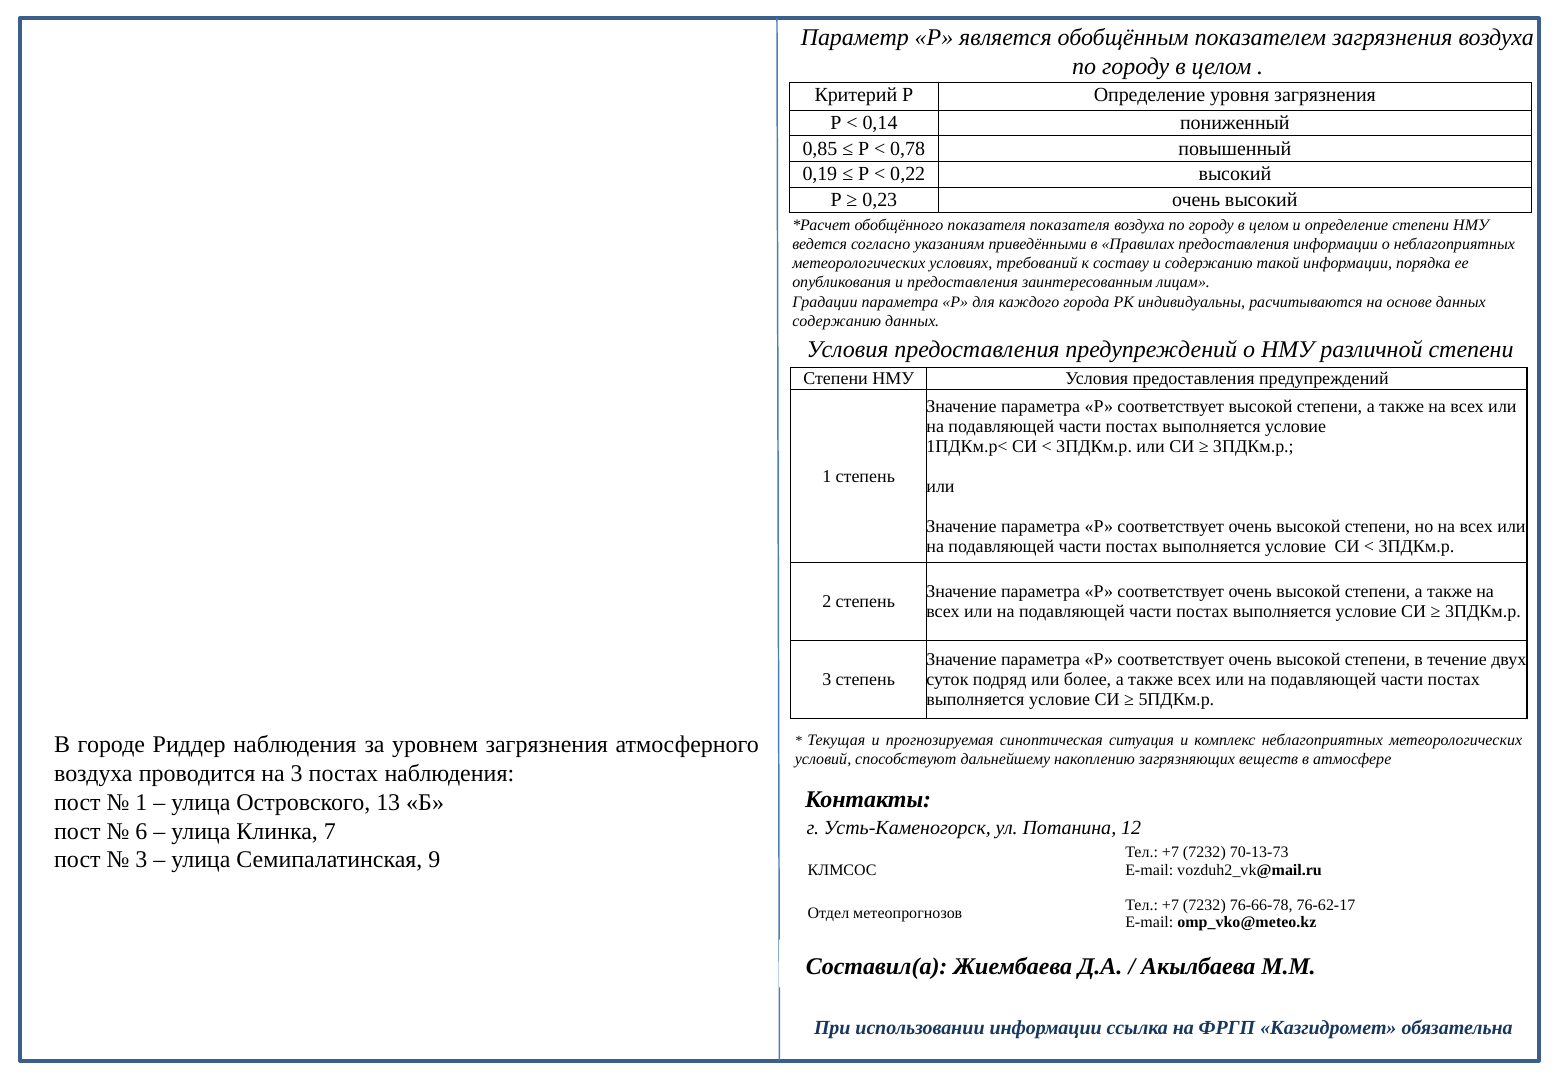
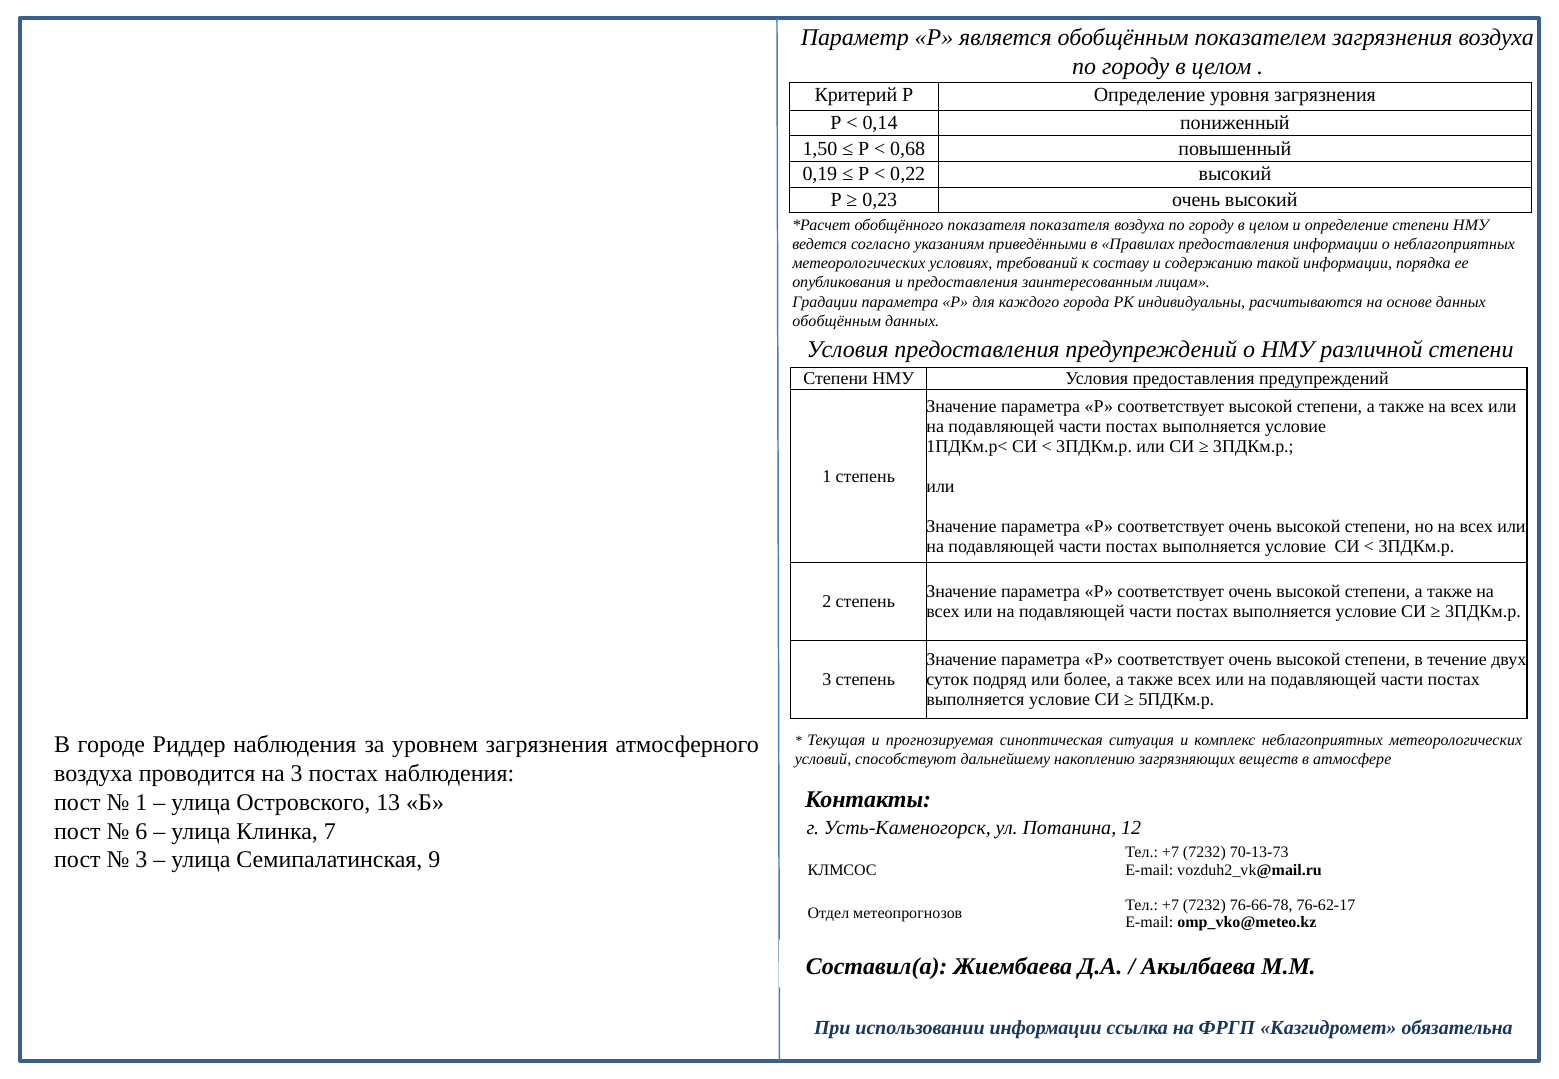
0,85: 0,85 -> 1,50 (820, 148)
0,78: 0,78 -> 0,68 (908, 148)
содержанию: содержанию -> обобщённым (837, 321)
